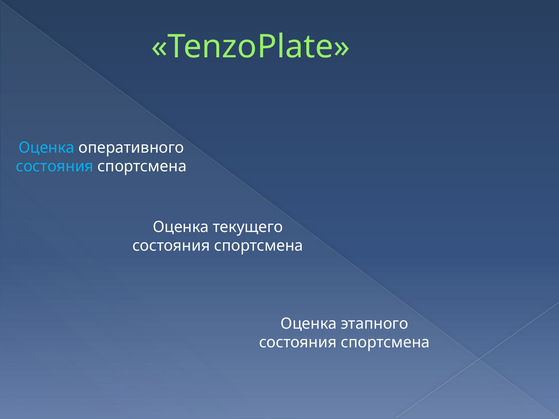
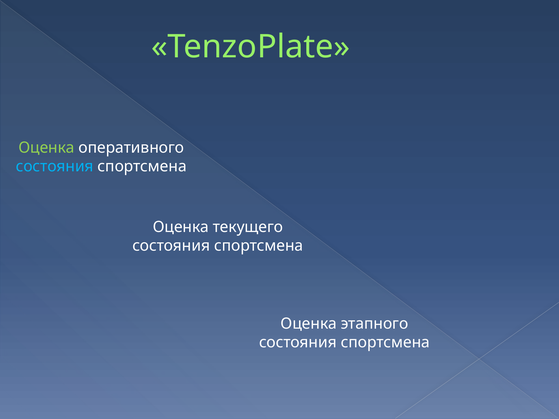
Оценка colour: light blue -> light green (46, 148)
